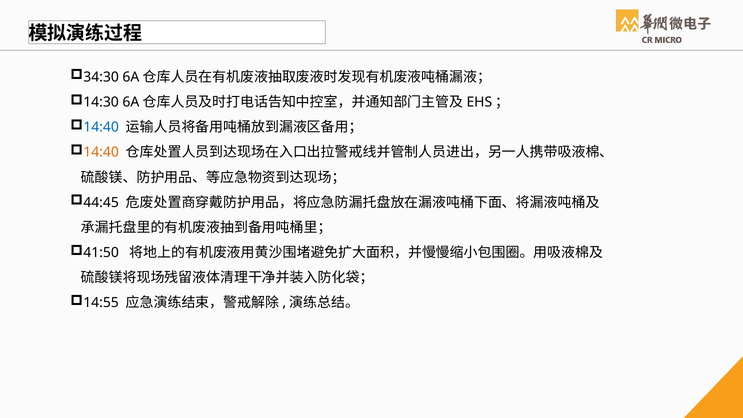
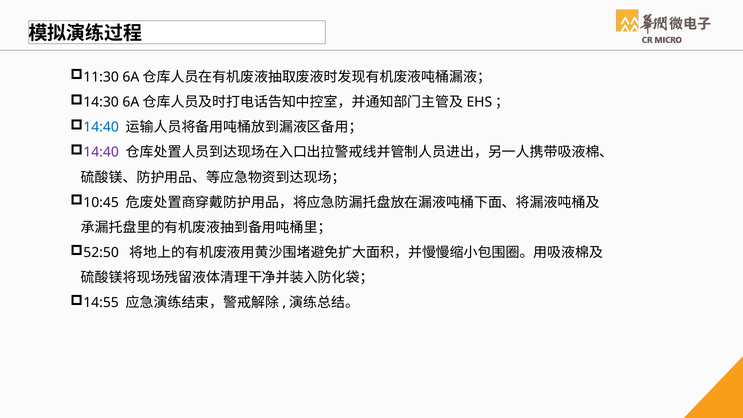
34:30: 34:30 -> 11:30 (101, 77)
14:40 colour: orange -> purple (101, 152)
44:45: 44:45 -> 10:45 (101, 203)
41:50: 41:50 -> 52:50 (101, 253)
